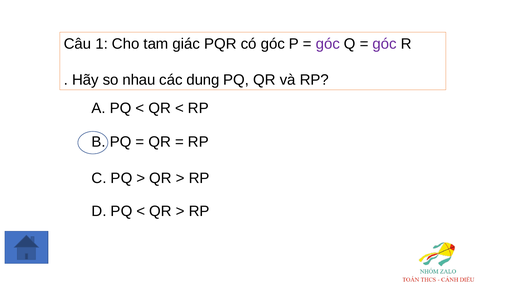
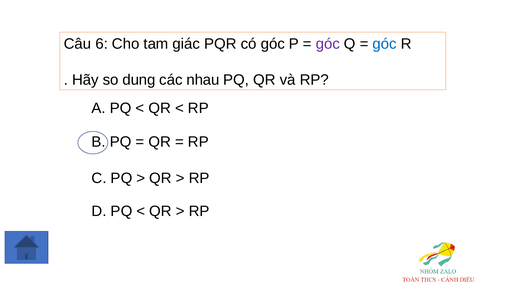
1: 1 -> 6 (102, 44)
góc colour: purple -> blue (385, 44)
nhau: nhau -> dung (139, 80)
dung: dung -> nhau (203, 80)
